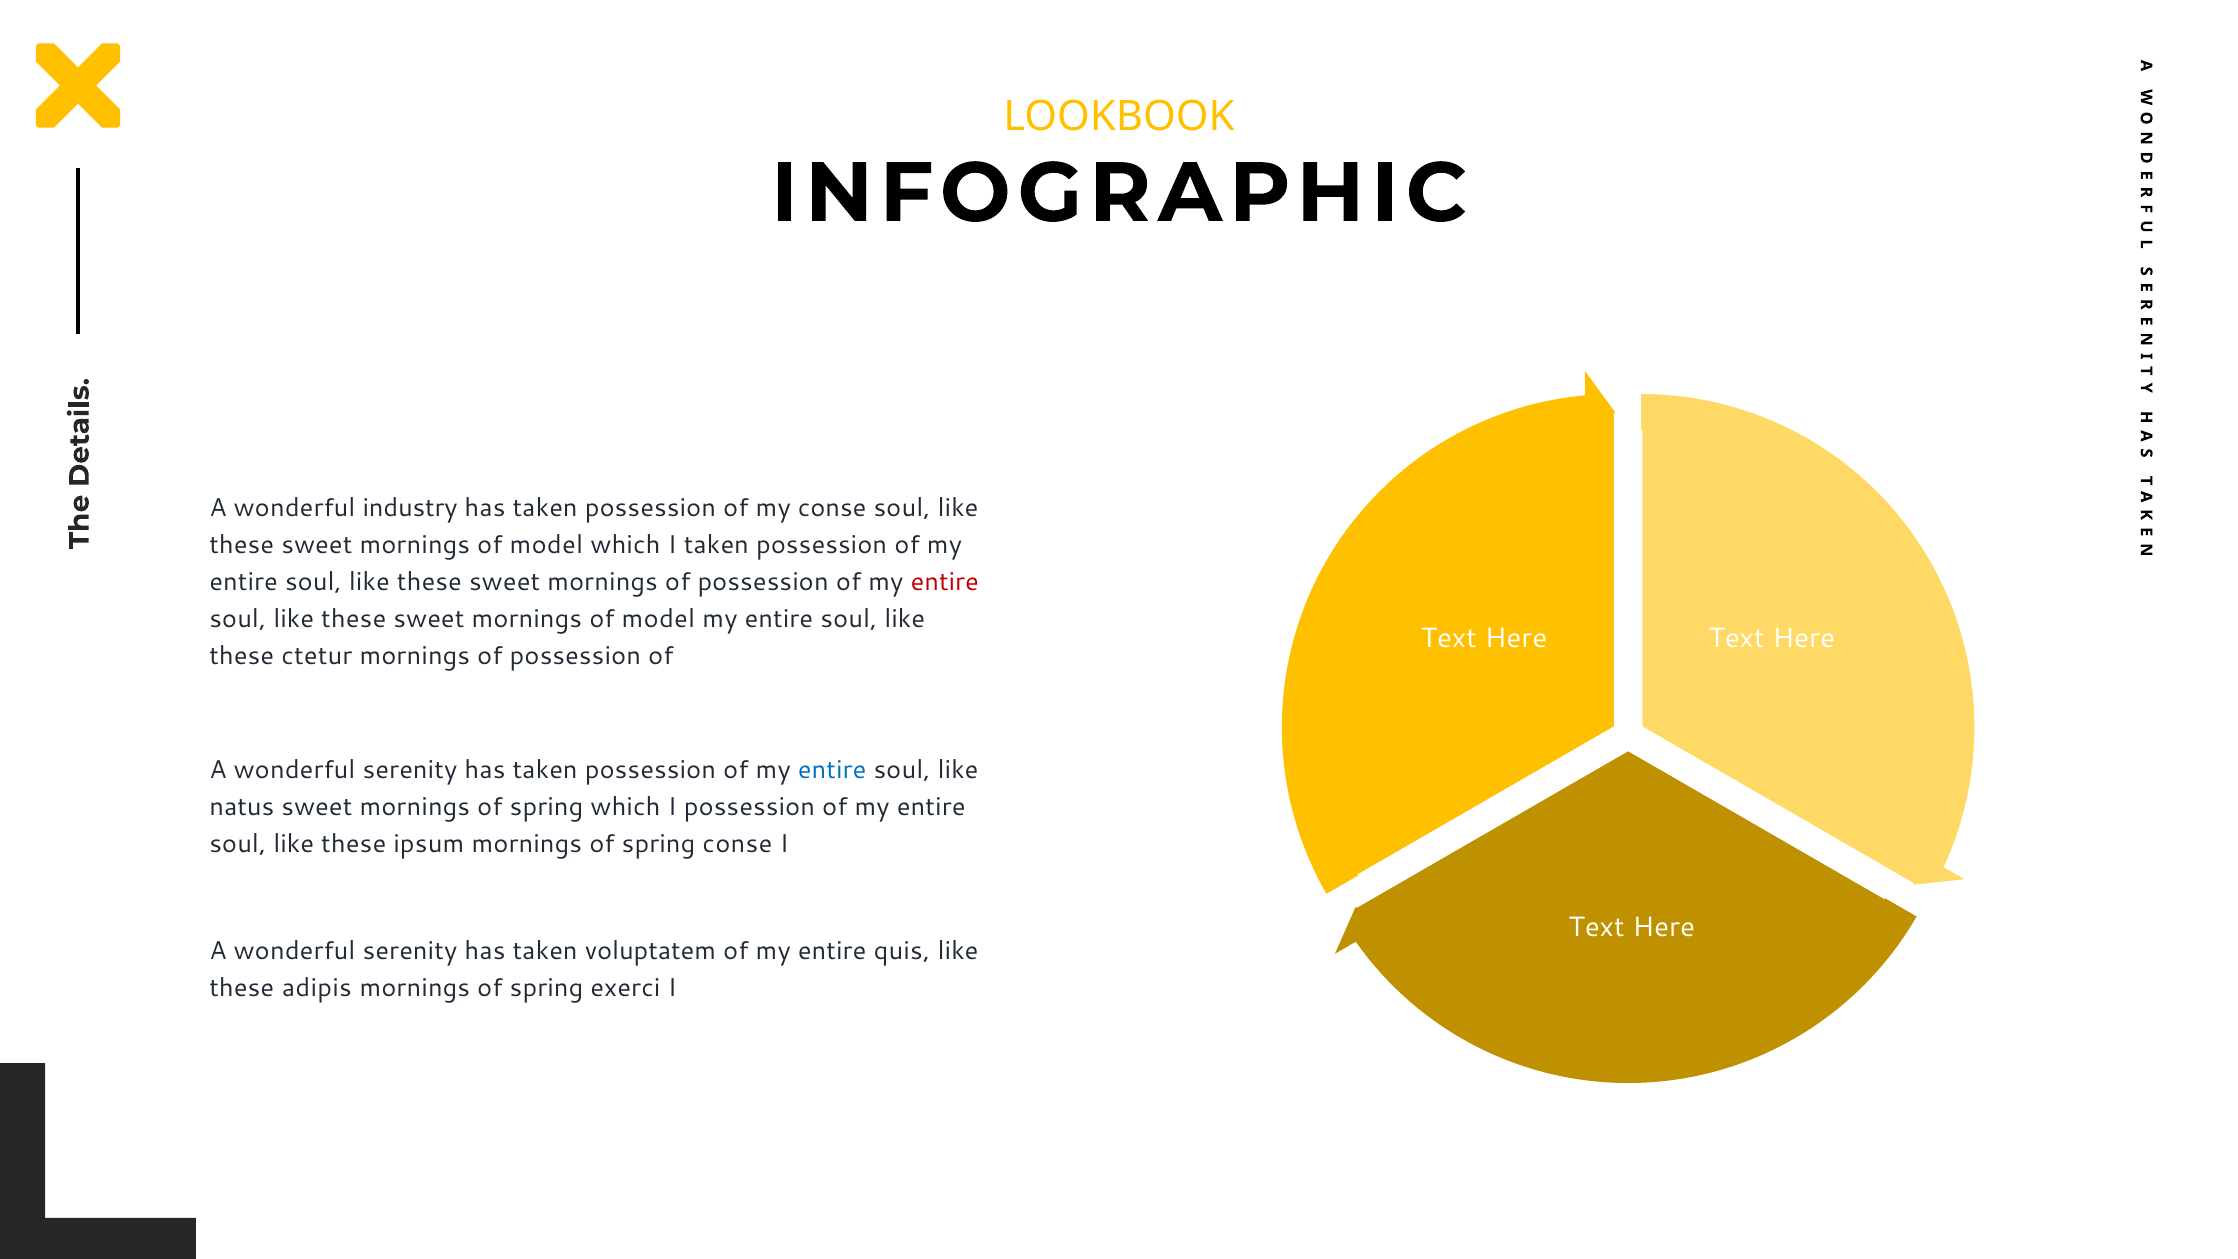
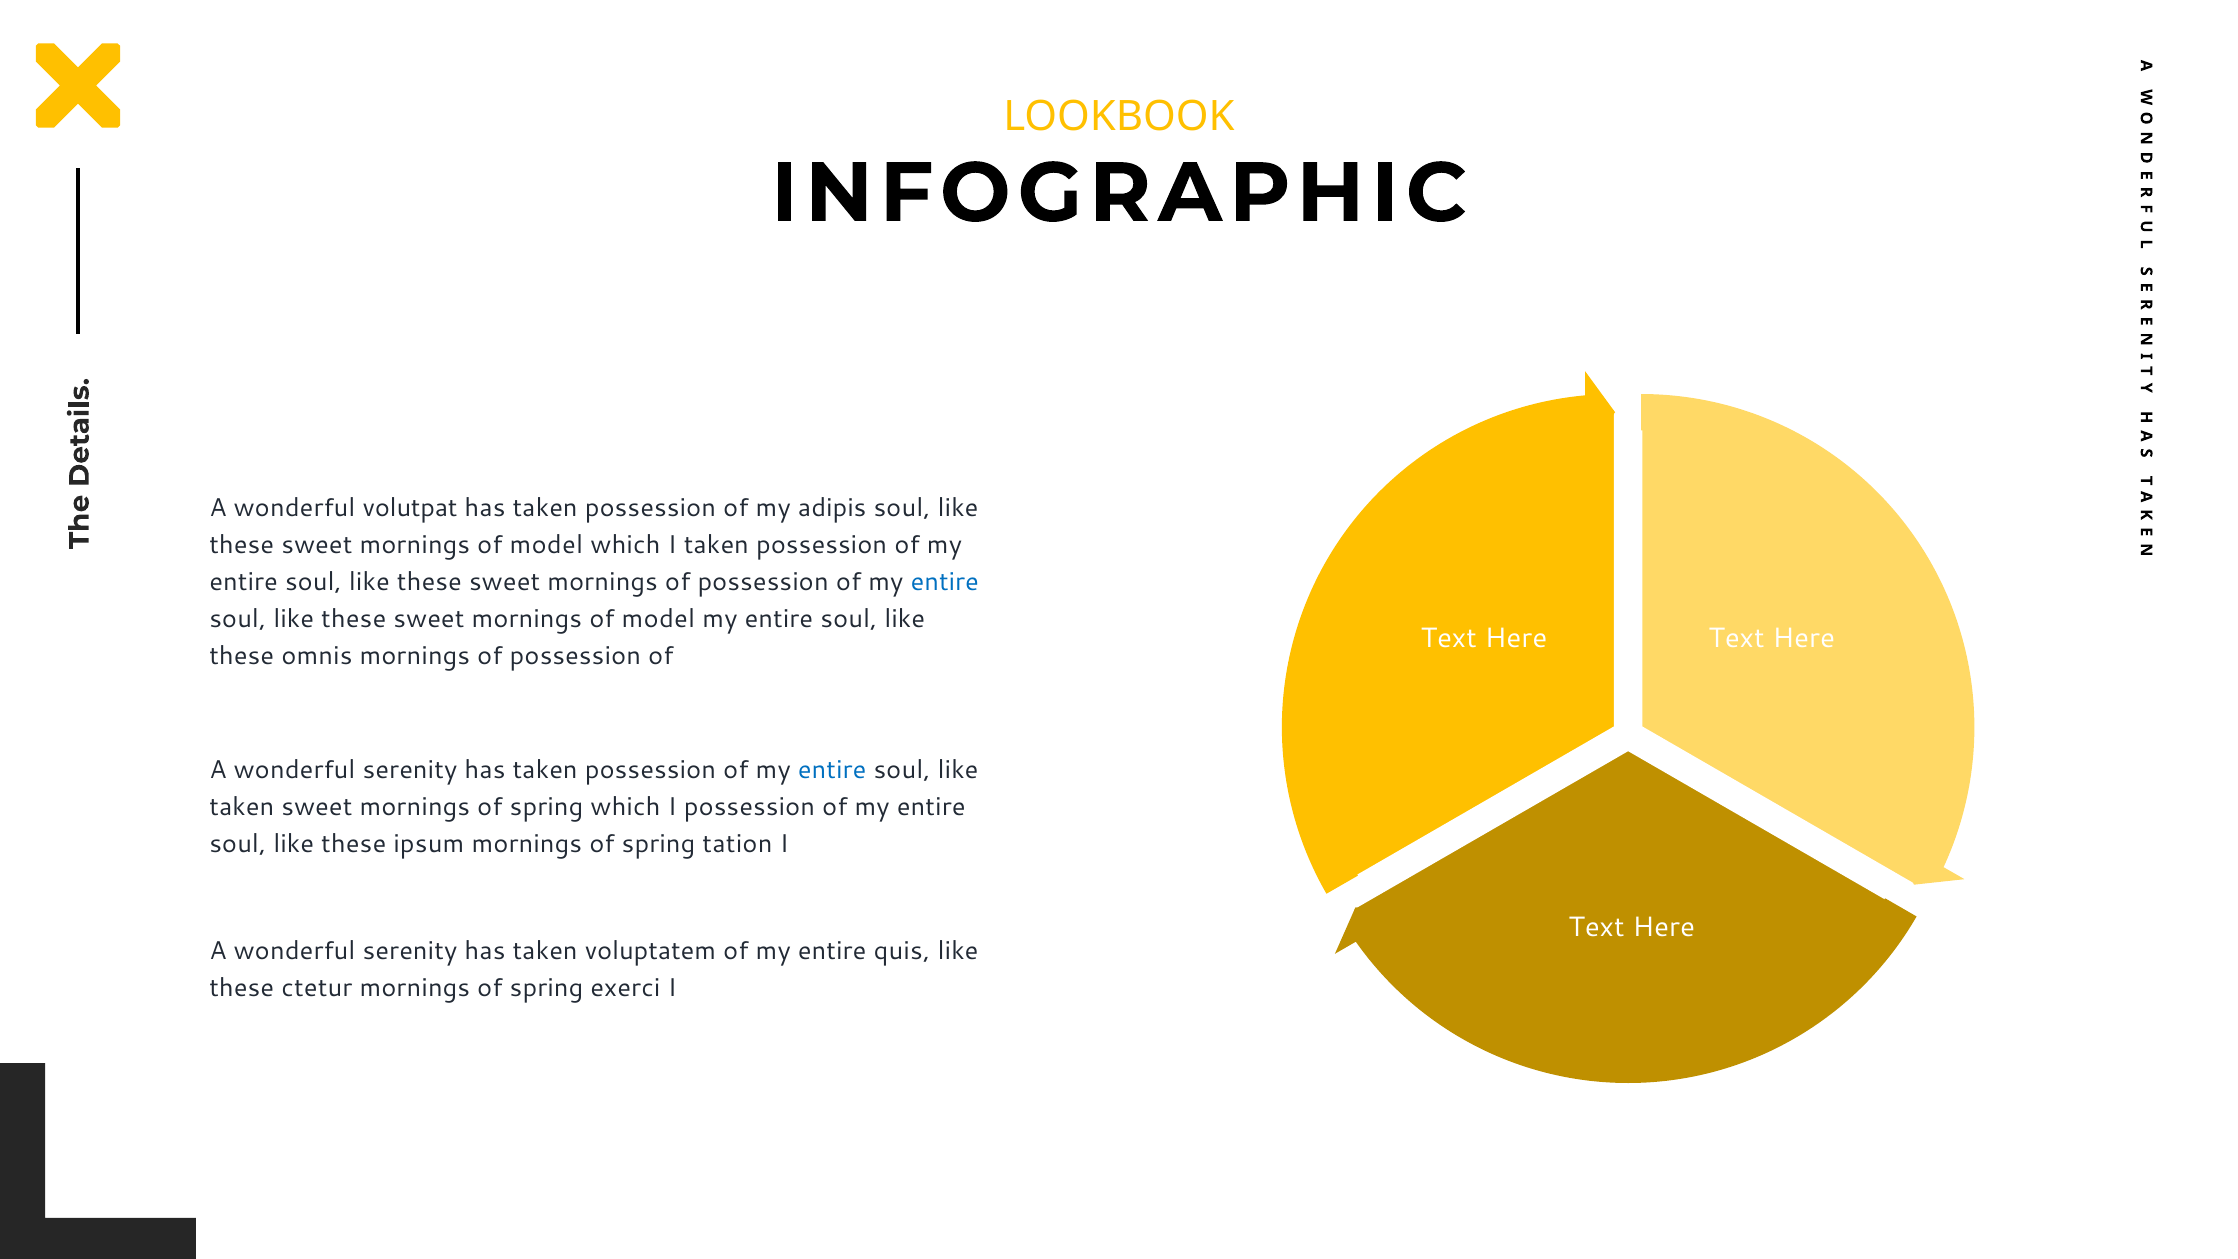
industry: industry -> volutpat (410, 508)
my conse: conse -> adipis (832, 508)
entire colour: red -> blue (945, 582)
ctetur: ctetur -> omnis (317, 656)
natus: natus -> taken (242, 807)
spring conse: conse -> tation (737, 844)
adipis: adipis -> ctetur (317, 988)
